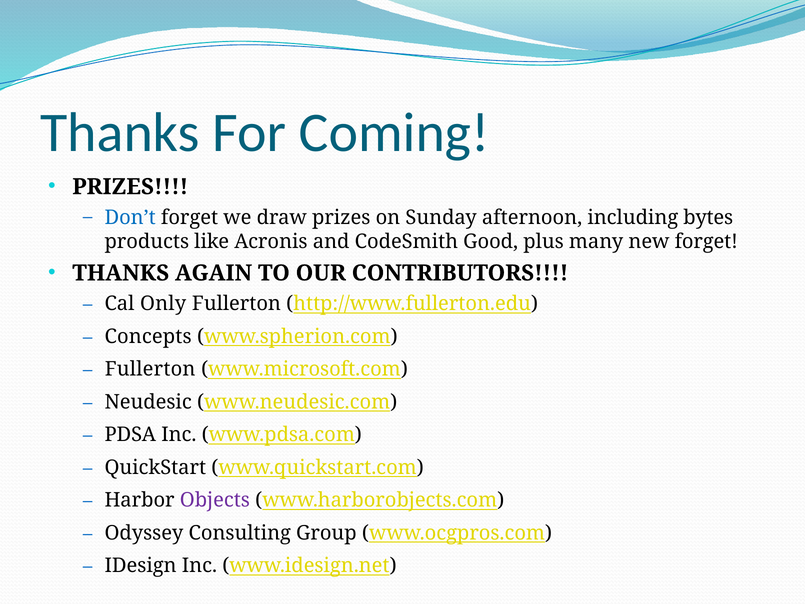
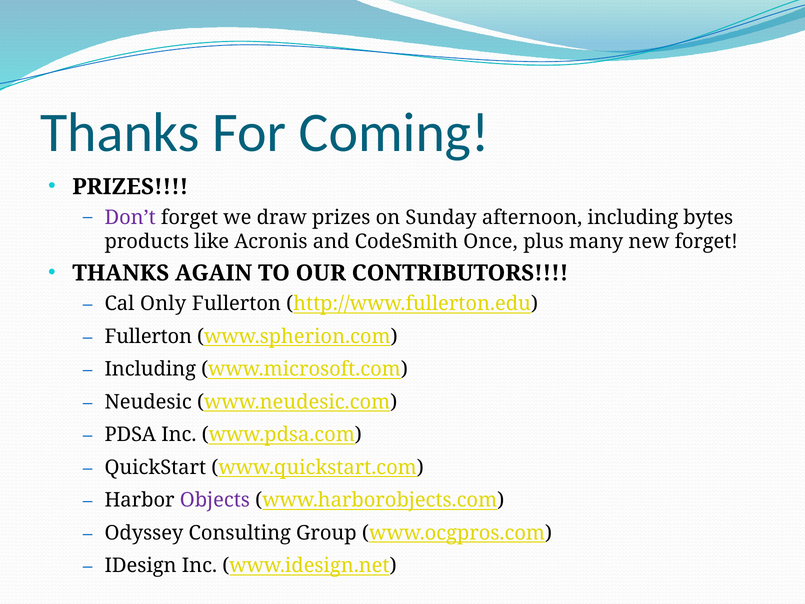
Don’t colour: blue -> purple (130, 217)
Good: Good -> Once (491, 242)
Concepts: Concepts -> Fullerton (148, 336)
Fullerton: Fullerton -> Including (150, 369)
